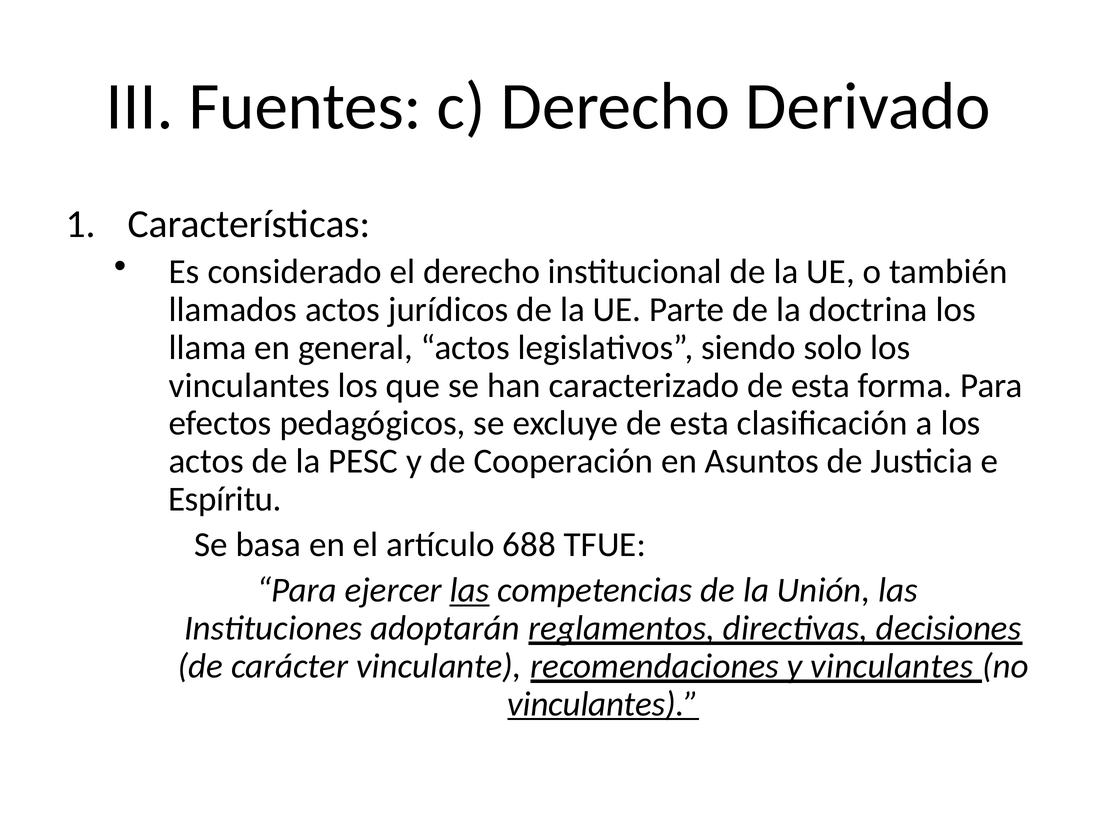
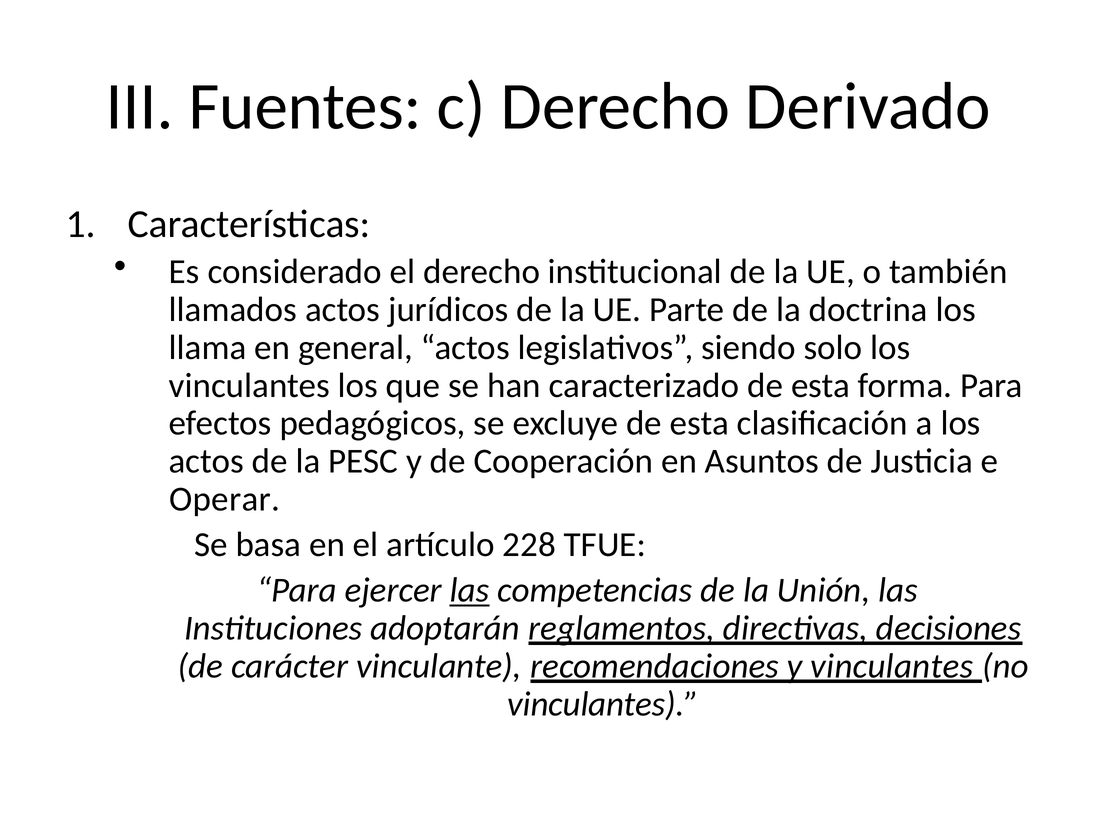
Espíritu: Espíritu -> Operar (225, 499)
688: 688 -> 228 (529, 544)
vinculantes underline: present -> none (603, 704)
